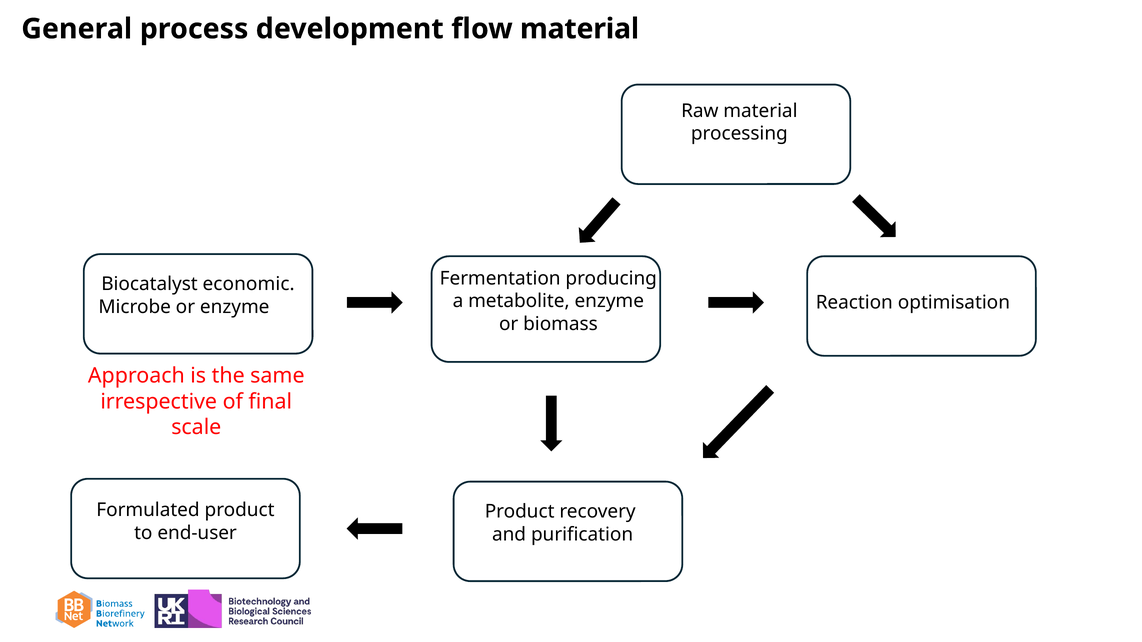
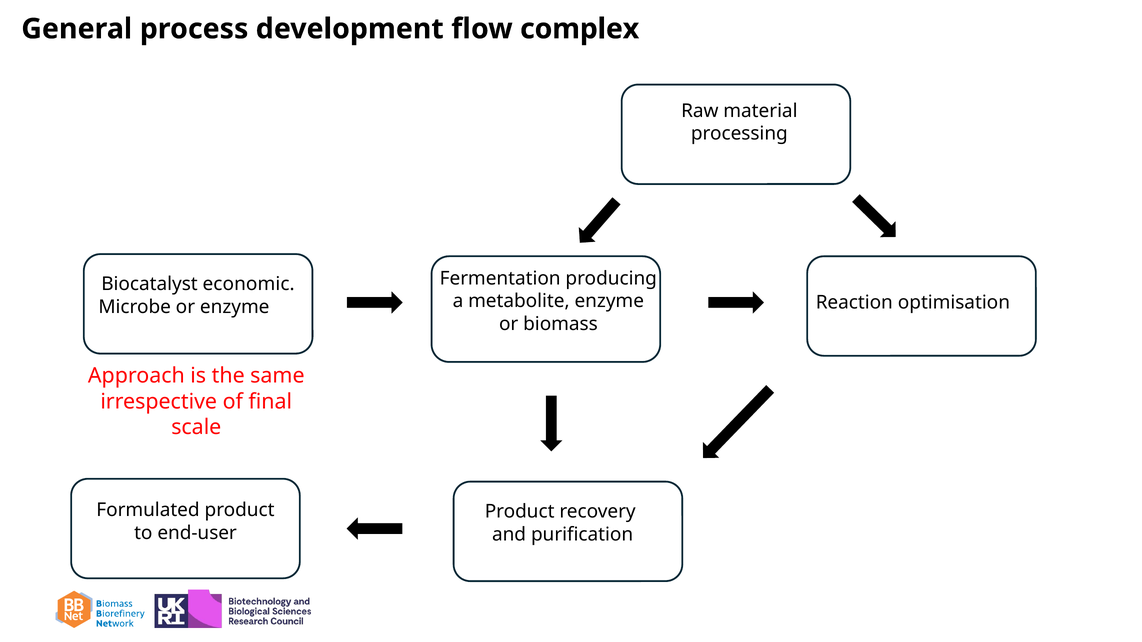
flow material: material -> complex (580, 29)
